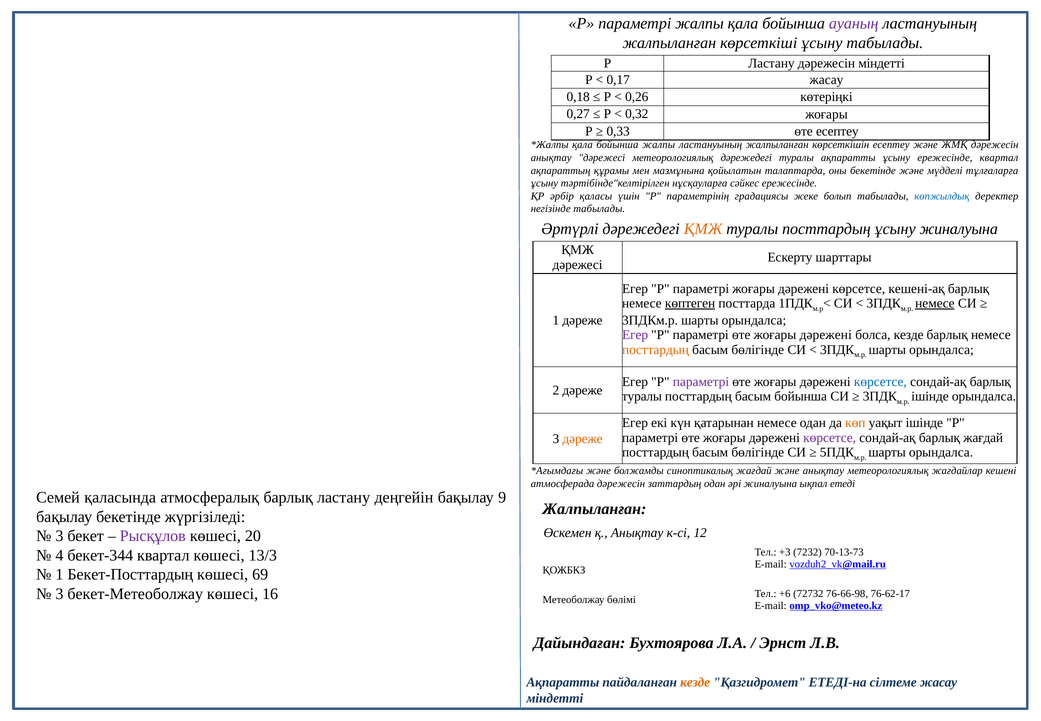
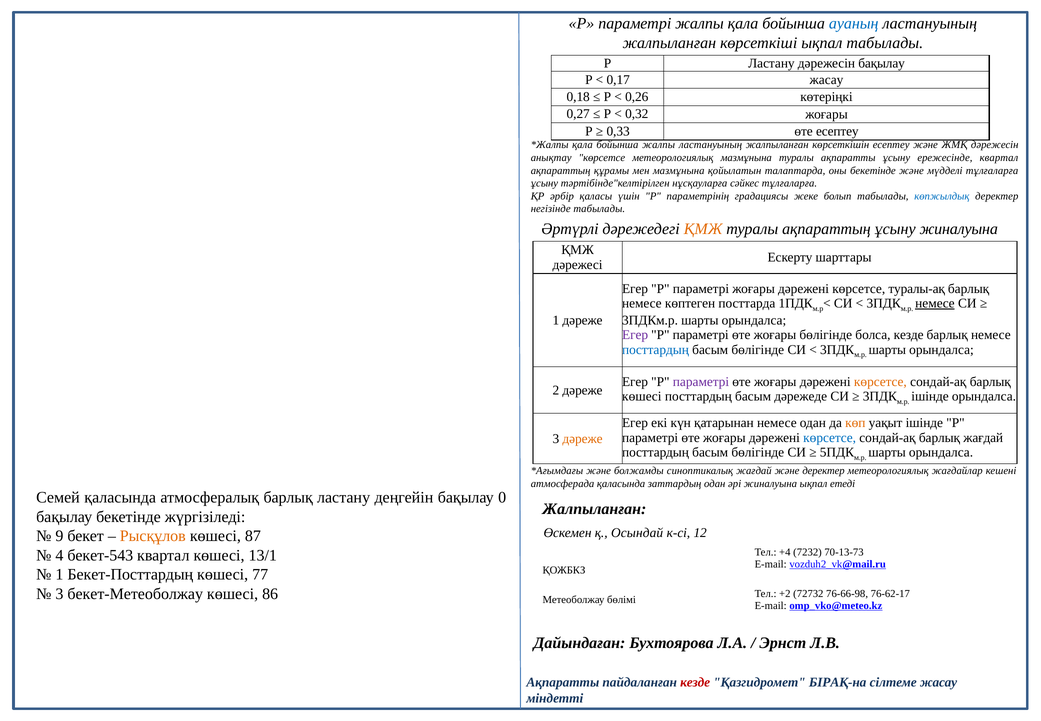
ауаның colour: purple -> blue (854, 24)
көрсеткіші ұсыну: ұсыну -> ықпал (822, 43)
дәрежесін міндетті: міндетті -> бақылау (882, 63)
анықтау дәрежесі: дәрежесі -> көрсетсе (602, 158)
метеорологиялық дәрежедегі: дәрежедегі -> мазмұнына (746, 158)
сәйкес ережесінде: ережесінде -> тұлғаларға (789, 183)
посттардың: посттардың -> ақпараттың (826, 229)
кешені-ақ: кешені-ақ -> туралы-ақ (917, 288)
көптеген underline: present -> none (690, 303)
дәрежені: дәрежені -> бөлігінде (826, 335)
посттардың colour: orange -> blue (656, 349)
көрсетсе colour: blue -> orange (880, 382)
туралы: туралы -> көшесі (642, 396)
басым бойынша: бойынша -> дәрежеде (801, 396)
көрсетсе colour: purple -> blue (830, 437)
және анықтау: анықтау -> деректер (824, 471)
атмосферада дәрежесін: дәрежесін -> қаласында (621, 483)
9: 9 -> 0 (502, 497)
қ Анықтау: Анықтау -> Осындай (637, 532)
3: 3 -> 9 (59, 536)
Рысқұлов colour: purple -> orange (153, 536)
20: 20 -> 87 (253, 536)
+3: +3 -> +4 (785, 552)
бекет-344: бекет-344 -> бекет-543 (100, 555)
13/3: 13/3 -> 13/1 (263, 555)
69: 69 -> 77 (260, 574)
16: 16 -> 86 (270, 594)
+6: +6 -> +2 (785, 594)
кезде colour: orange -> red (695, 682)
ЕТЕДІ-на: ЕТЕДІ-на -> БІРАҚ-на (838, 682)
